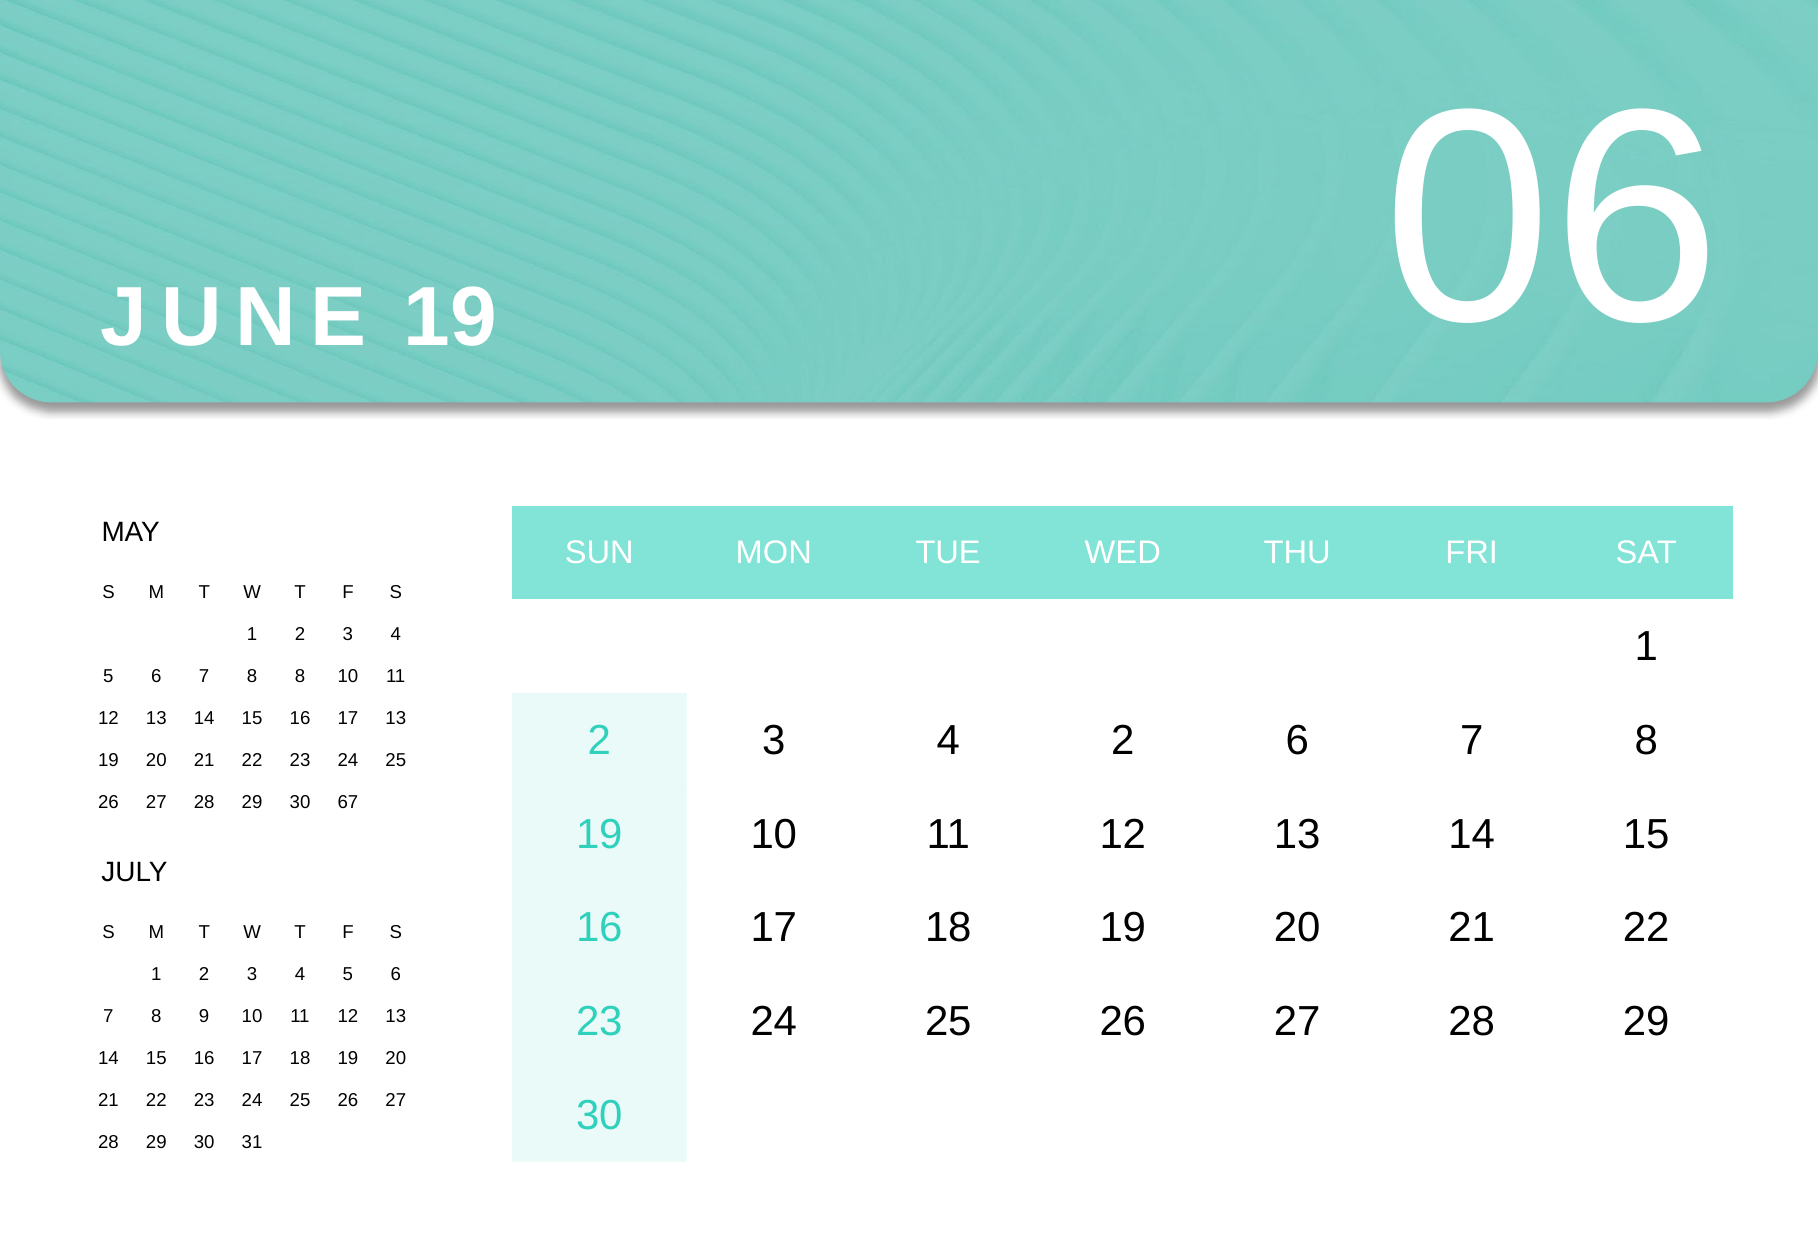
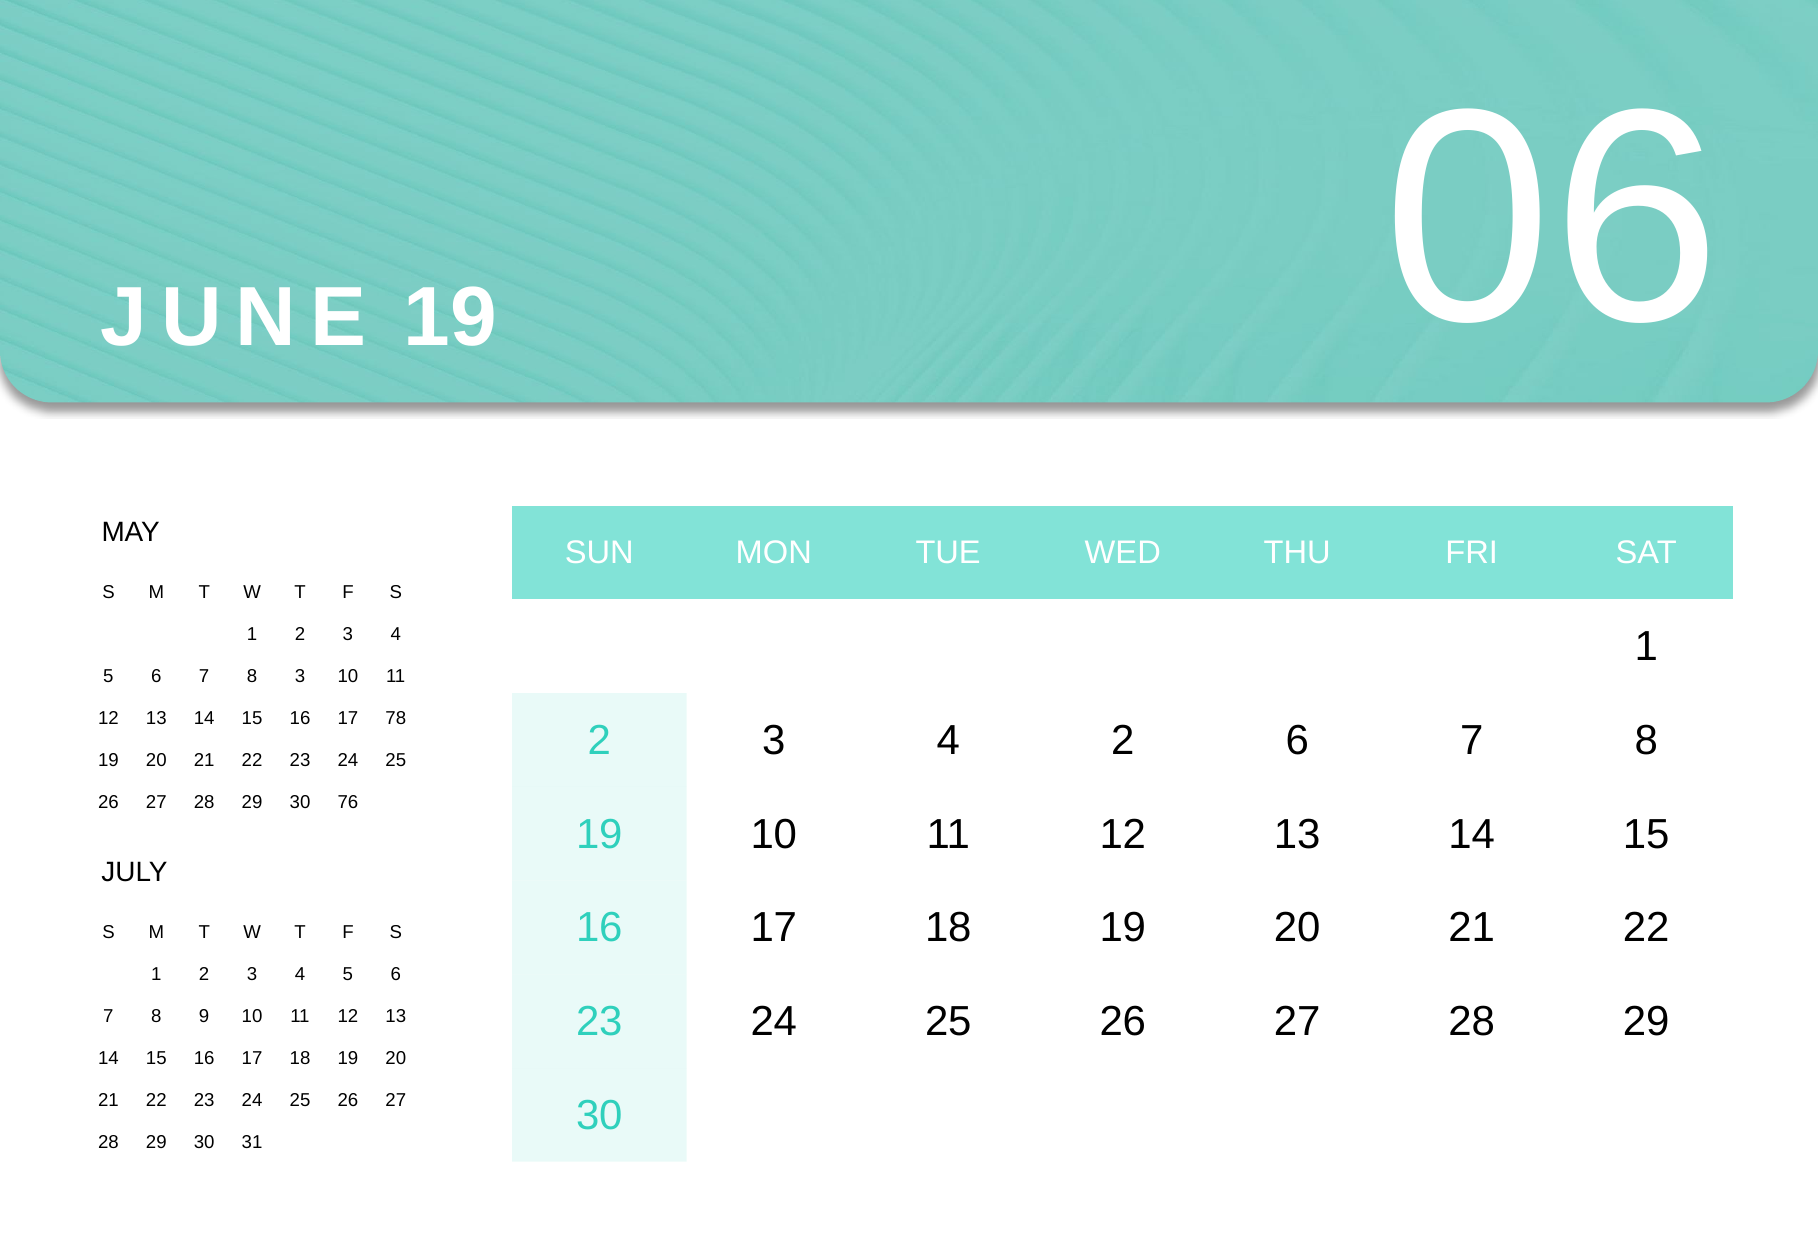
8 8: 8 -> 3 (300, 676)
17 13: 13 -> 78 (396, 718)
67: 67 -> 76 (348, 802)
